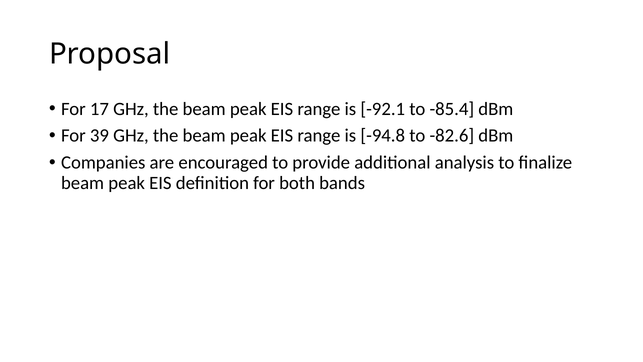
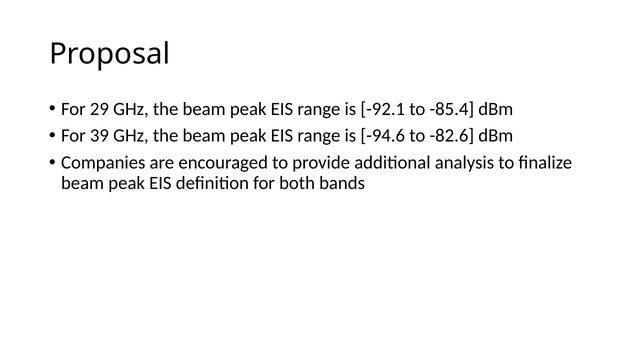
17: 17 -> 29 (99, 109)
-94.8: -94.8 -> -94.6 (383, 136)
